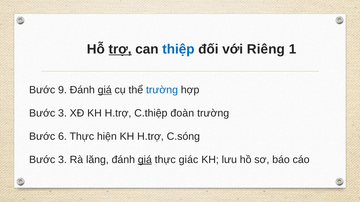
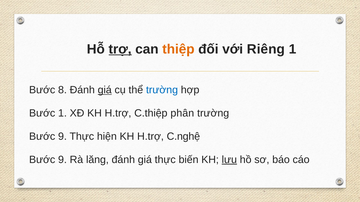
thiệp colour: blue -> orange (179, 49)
9: 9 -> 8 (62, 90)
3: 3 -> 1 (62, 113)
đoàn: đoàn -> phân (182, 113)
6: 6 -> 9 (62, 137)
C.sóng: C.sóng -> C.nghệ (183, 137)
3: 3 -> 9 (62, 160)
giá underline: present -> none (145, 160)
giác: giác -> biến (189, 160)
lưu underline: none -> present (229, 160)
